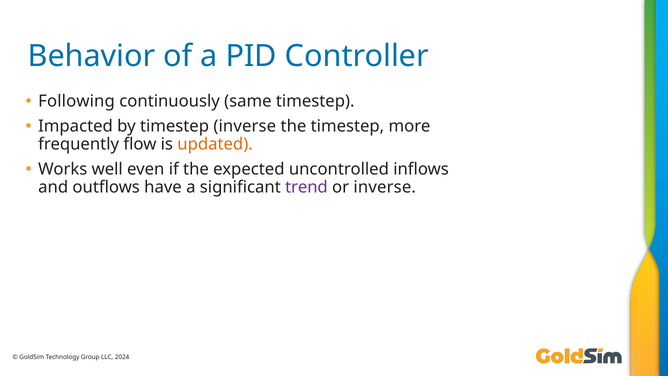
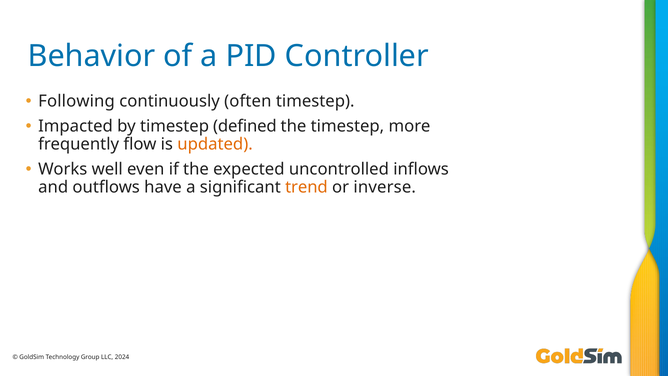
same: same -> often (248, 101)
timestep inverse: inverse -> defined (245, 126)
trend colour: purple -> orange (306, 187)
